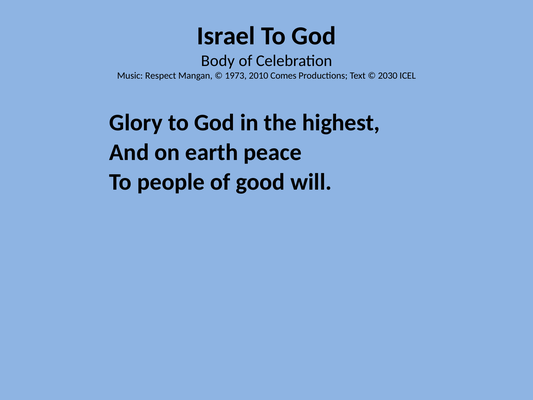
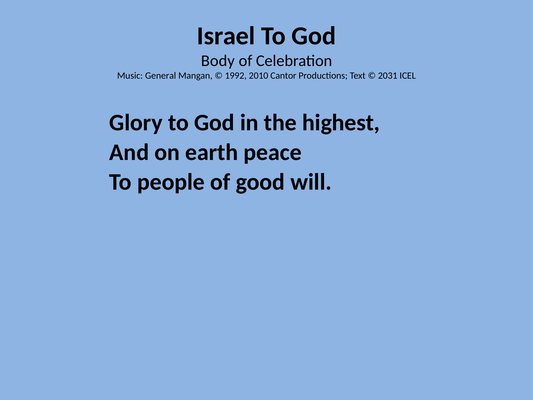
Respect: Respect -> General (161, 76)
1973: 1973 -> 1992 (236, 76)
Comes: Comes -> Cantor (283, 76)
2030: 2030 -> 2031 (388, 76)
